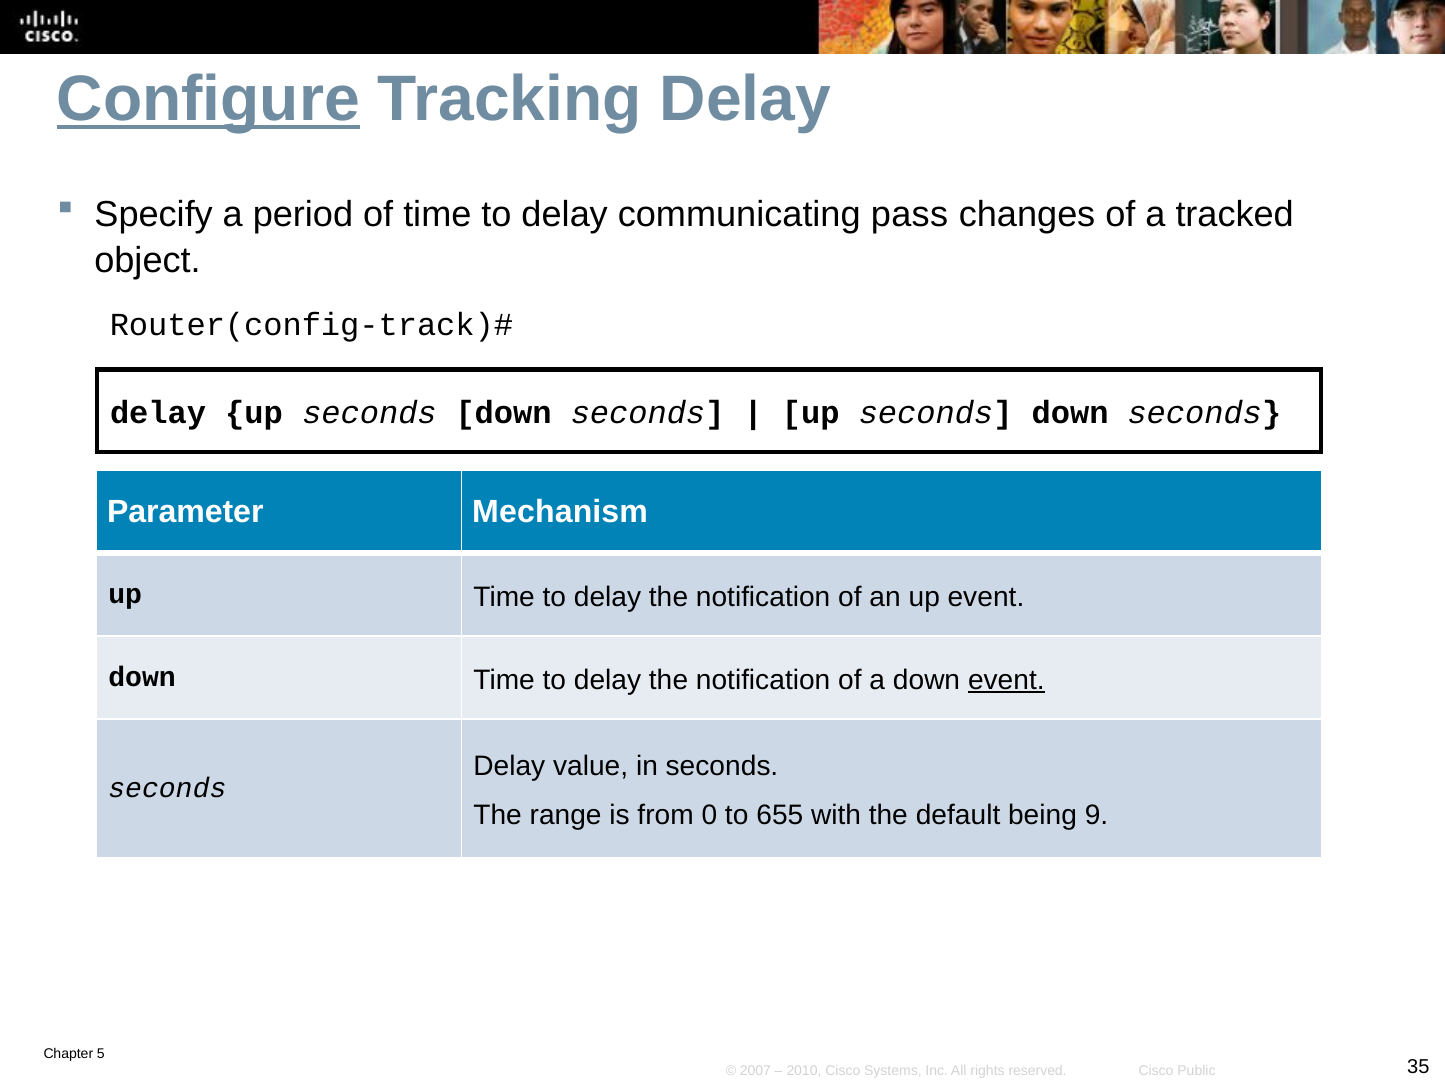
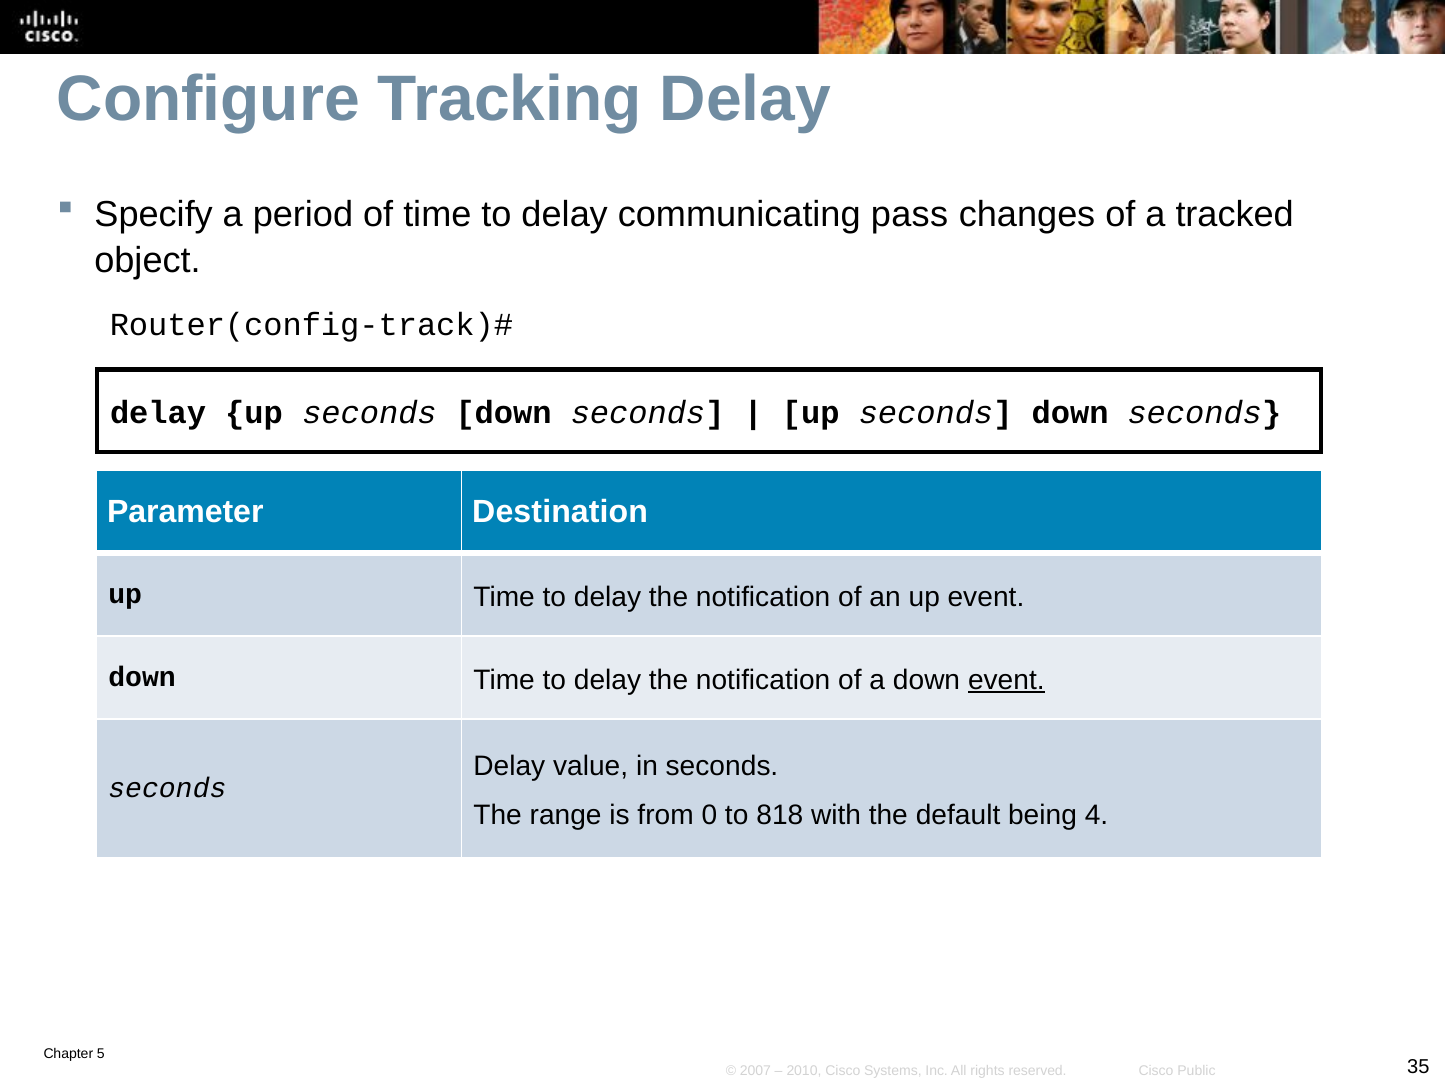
Configure underline: present -> none (208, 99)
Mechanism: Mechanism -> Destination (560, 512)
655: 655 -> 818 (780, 815)
9: 9 -> 4 (1096, 815)
